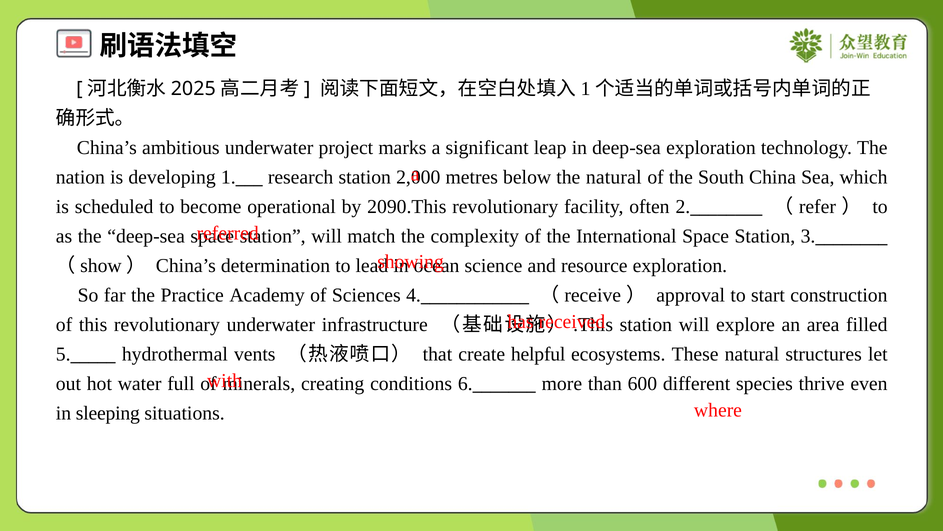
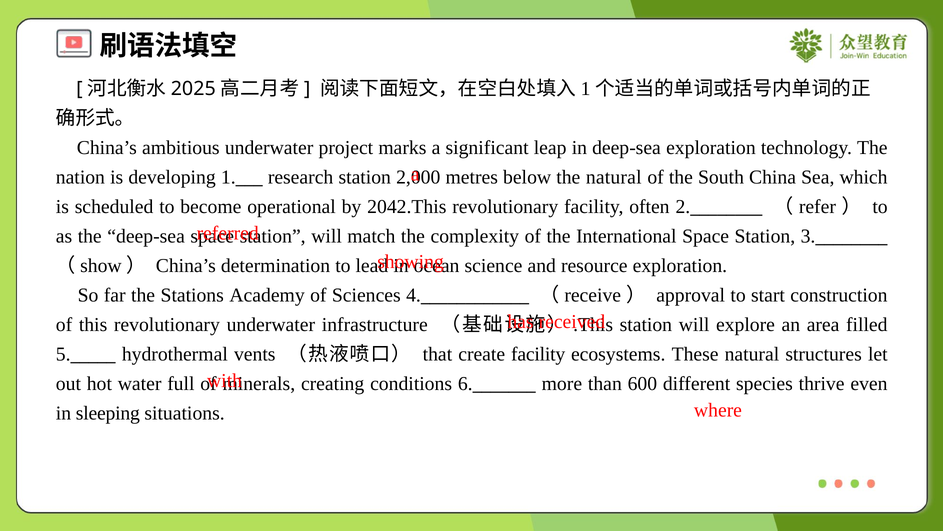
2090.This: 2090.This -> 2042.This (407, 206)
Practice: Practice -> Stations (192, 295)
create helpful: helpful -> facility (538, 354)
